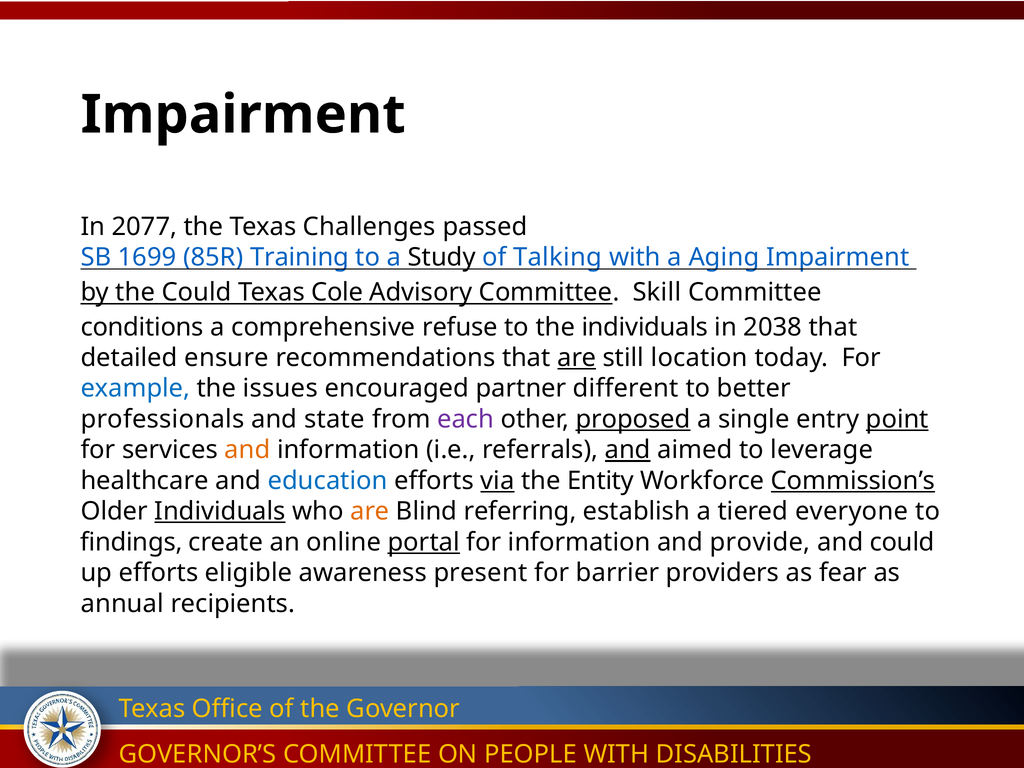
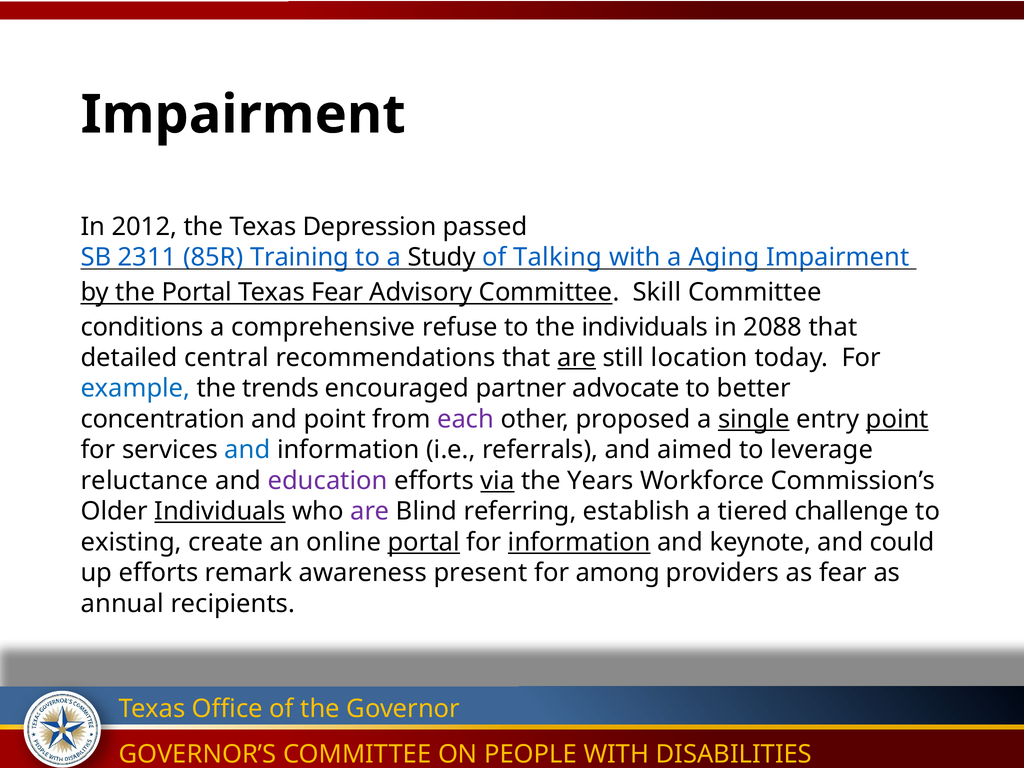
2077: 2077 -> 2012 (144, 227)
Challenges: Challenges -> Depression (370, 227)
1699: 1699 -> 2311 (147, 257)
the Could: Could -> Portal (197, 292)
Texas Cole: Cole -> Fear (337, 292)
2038: 2038 -> 2088 (773, 327)
ensure: ensure -> central (227, 358)
issues: issues -> trends (281, 389)
different: different -> advocate (626, 389)
professionals: professionals -> concentration (163, 419)
and state: state -> point (335, 419)
proposed underline: present -> none (633, 419)
single underline: none -> present (754, 419)
and colour: orange -> blue (247, 450)
and underline: present -> none (628, 450)
healthcare: healthcare -> reluctance (144, 481)
education colour: blue -> purple (328, 481)
Entity: Entity -> Years (600, 481)
Commission’s underline: present -> none (853, 481)
are colour: orange -> purple (370, 511)
everyone: everyone -> challenge (852, 511)
findings: findings -> existing (131, 542)
information underline: none -> present (579, 542)
provide: provide -> keynote (760, 542)
eligible: eligible -> remark (249, 573)
barrier: barrier -> among (618, 573)
